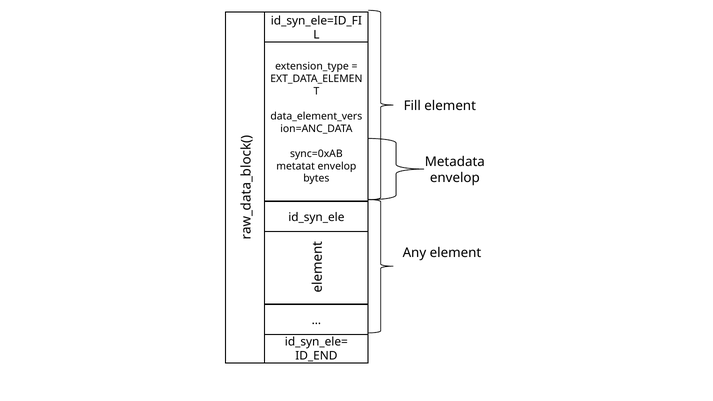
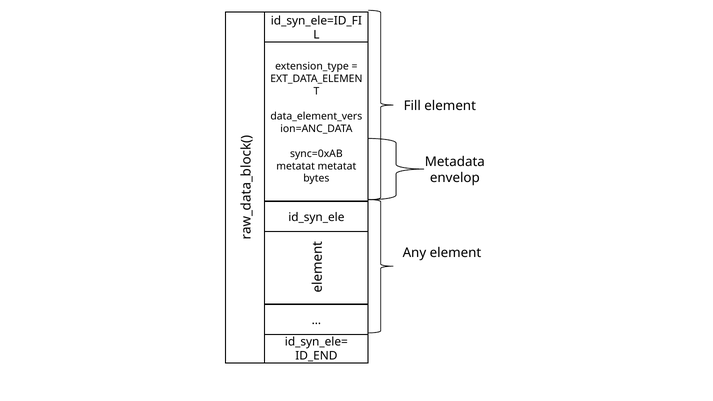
metatat envelop: envelop -> metatat (337, 166)
